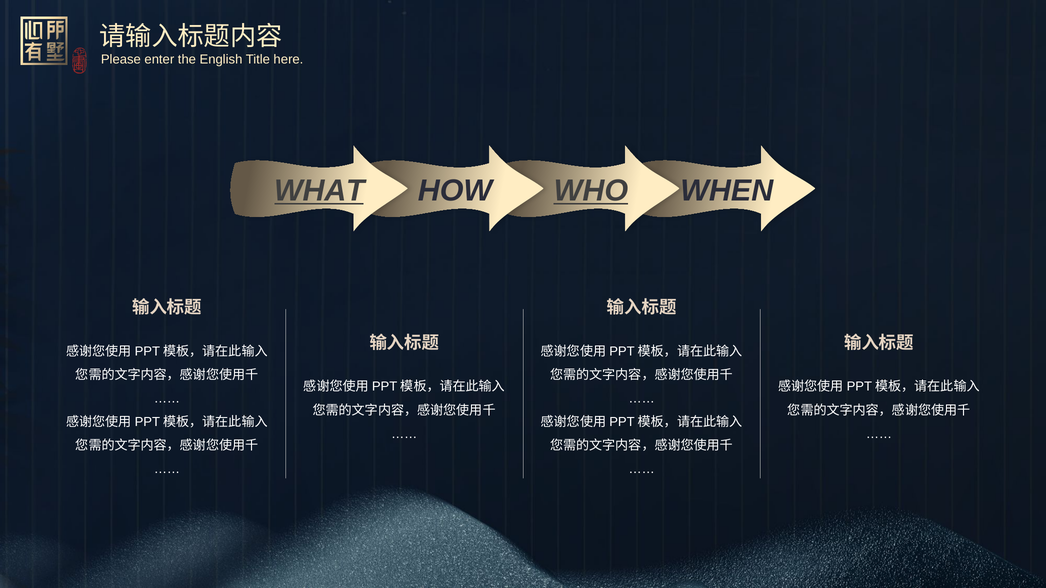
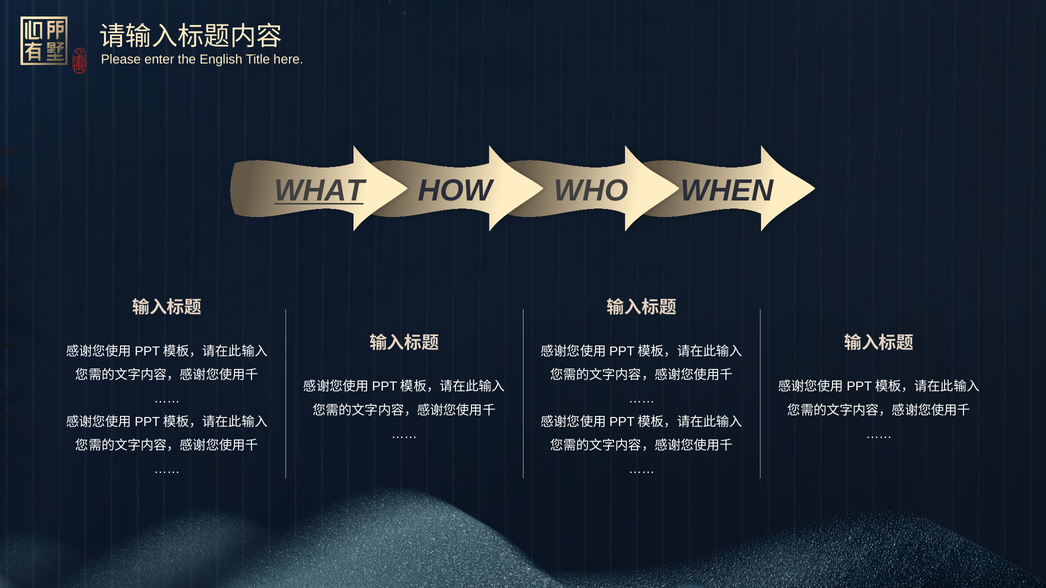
WHO underline: present -> none (591, 191)
